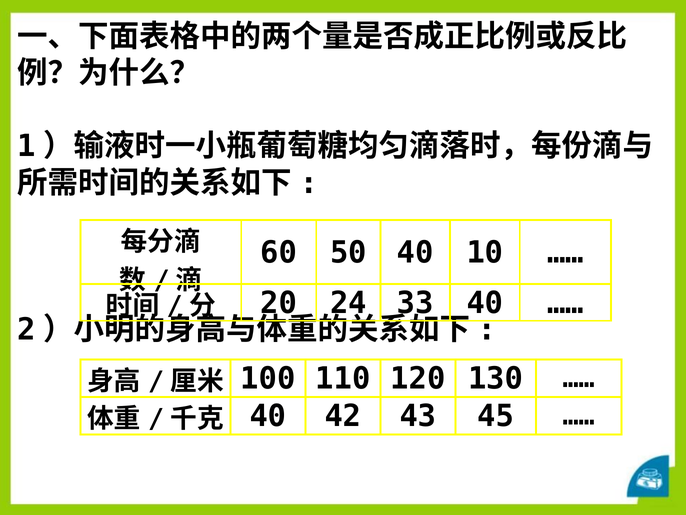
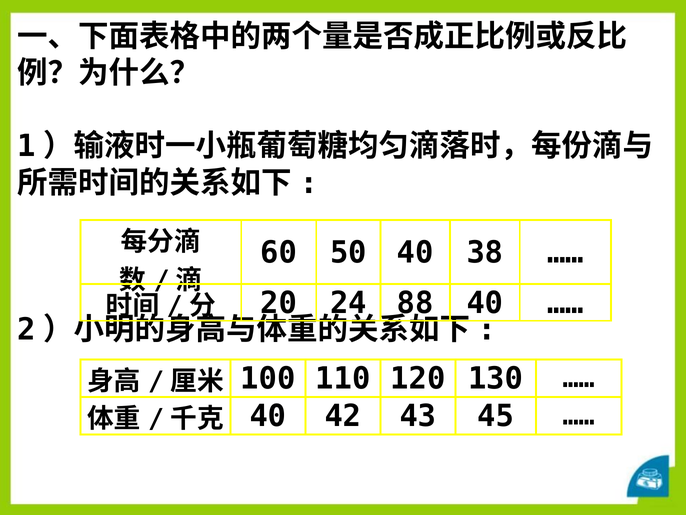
10: 10 -> 38 (485, 252)
33: 33 -> 88 (415, 303)
